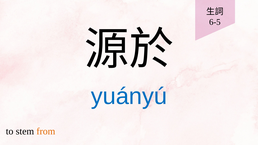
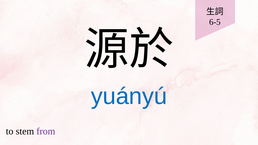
from colour: orange -> purple (46, 132)
